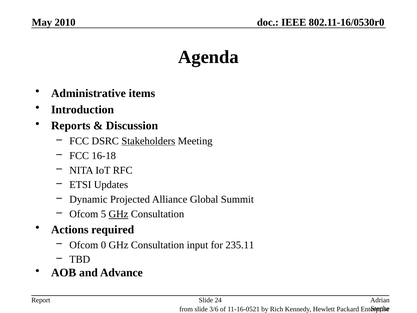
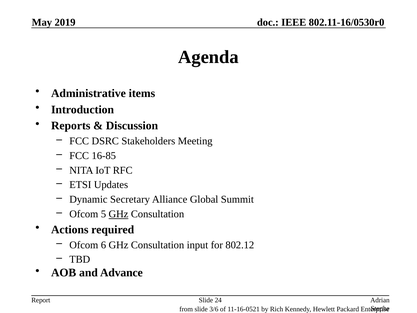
2010: 2010 -> 2019 (65, 22)
Stakeholders underline: present -> none (148, 141)
16-18: 16-18 -> 16-85 (104, 156)
Projected: Projected -> Secretary (130, 199)
0: 0 -> 6 (103, 245)
235.11: 235.11 -> 802.12 (240, 245)
